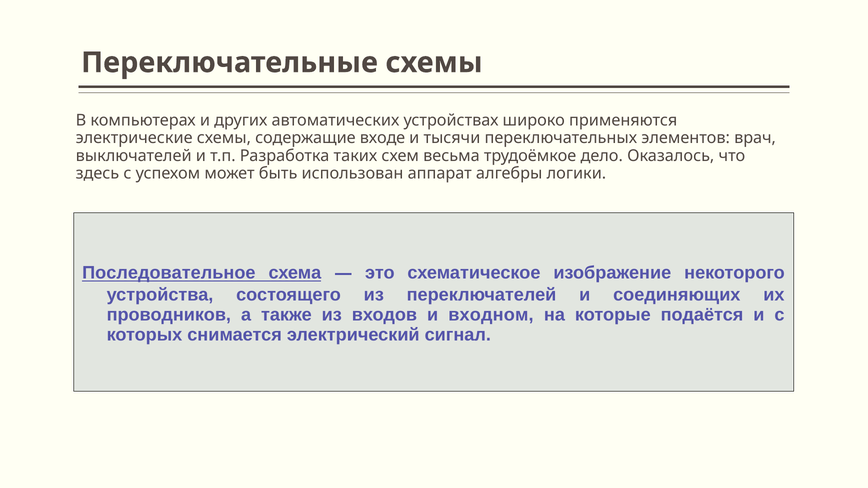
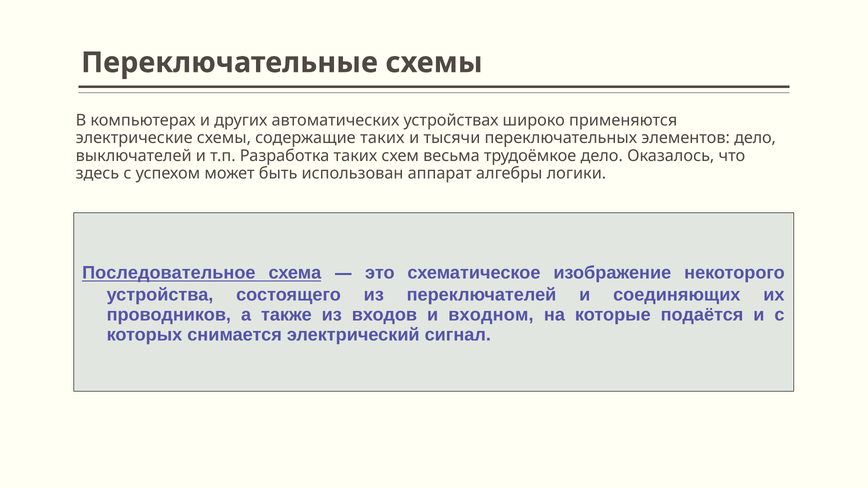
содержащие входе: входе -> таких (382, 138)
элементов врач: врач -> дело (755, 138)
